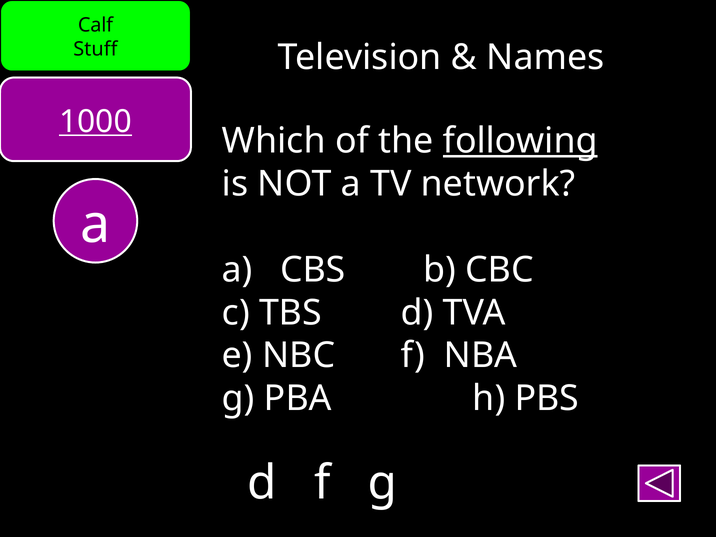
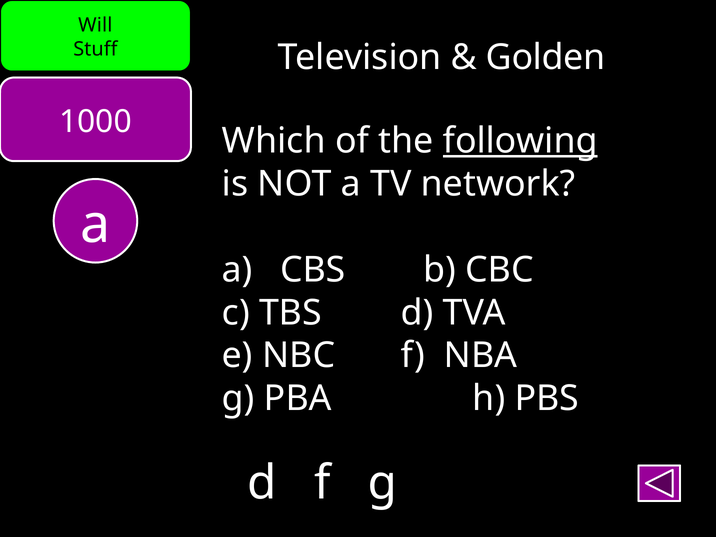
Calf: Calf -> Will (95, 25)
Names: Names -> Golden (546, 57)
1000 underline: present -> none (95, 122)
